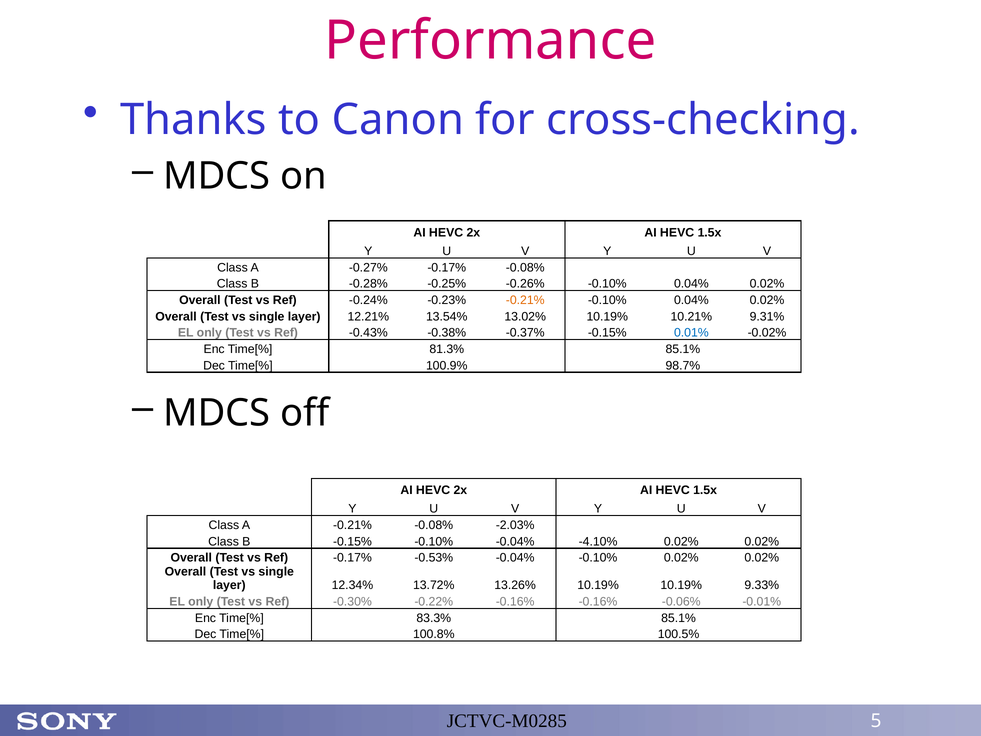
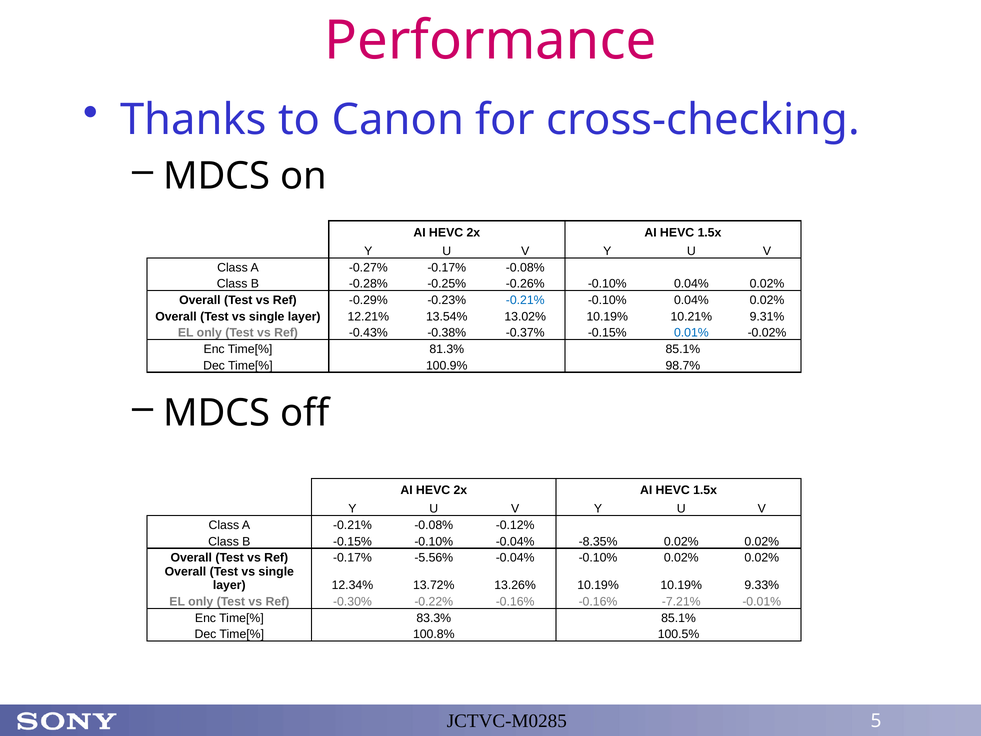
-0.24%: -0.24% -> -0.29% (368, 300)
-0.21% colour: orange -> blue (525, 300)
-2.03%: -2.03% -> -0.12% (515, 525)
-4.10%: -4.10% -> -8.35% (598, 541)
-0.53%: -0.53% -> -5.56% (434, 558)
-0.06%: -0.06% -> -7.21% (681, 602)
